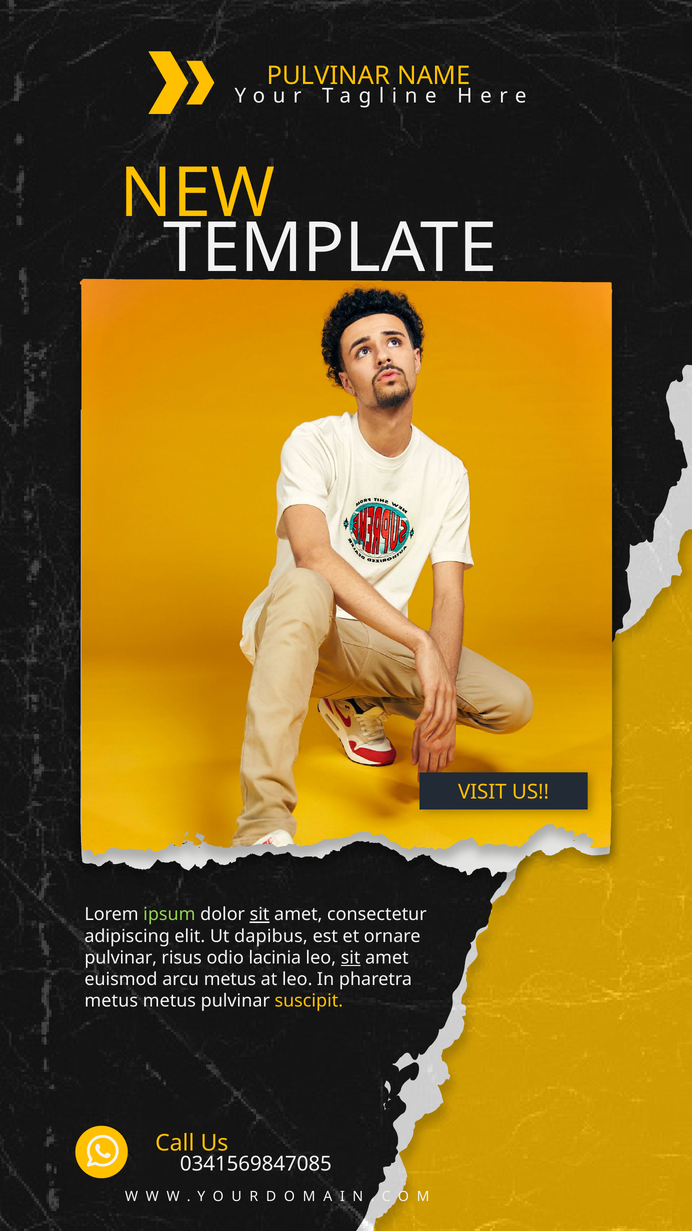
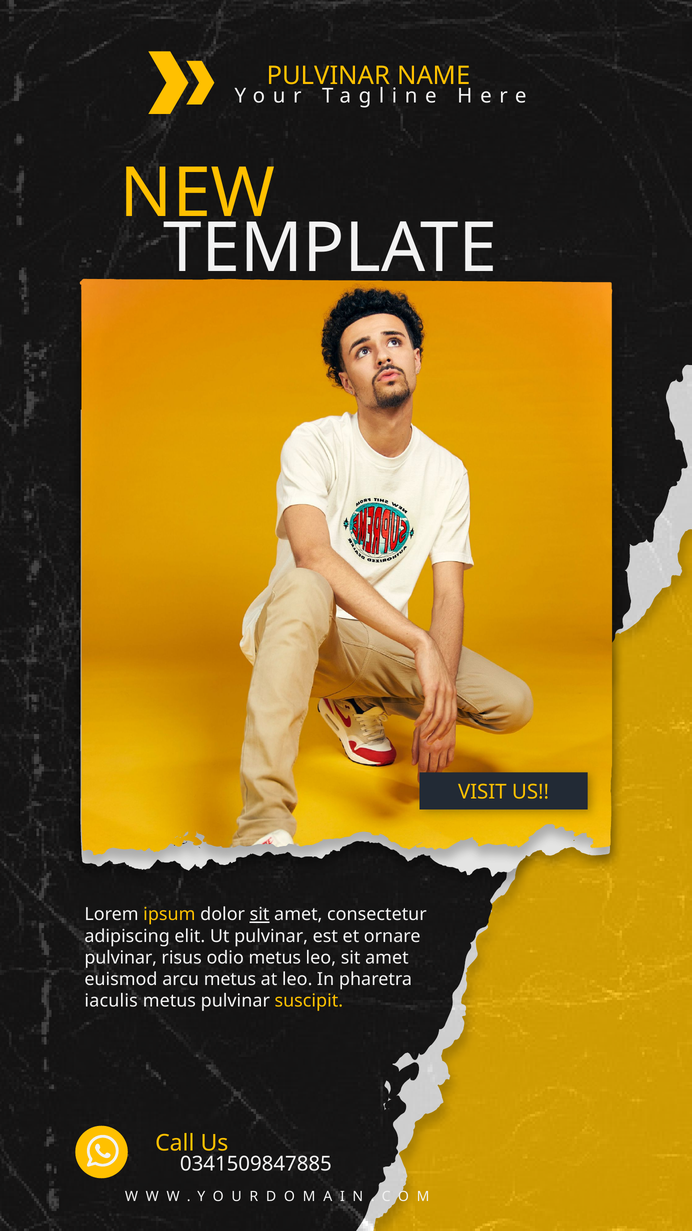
ipsum colour: light green -> yellow (169, 914)
Ut dapibus: dapibus -> pulvinar (271, 936)
odio lacinia: lacinia -> metus (275, 957)
sit underline: present -> none (351, 957)
metus: metus -> iaculis (111, 1000)
0341569847085: 0341569847085 -> 0341509847885 (256, 1164)
